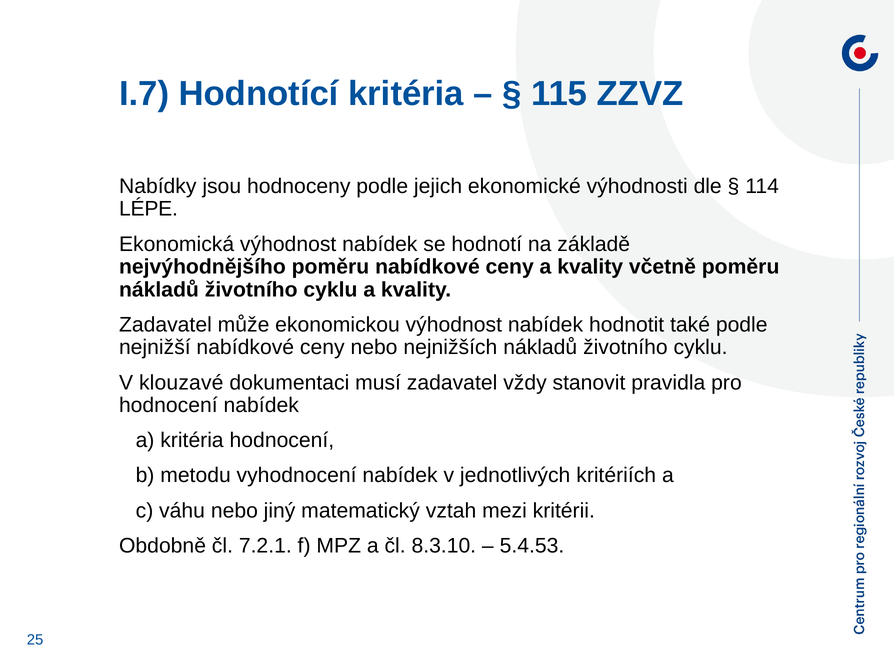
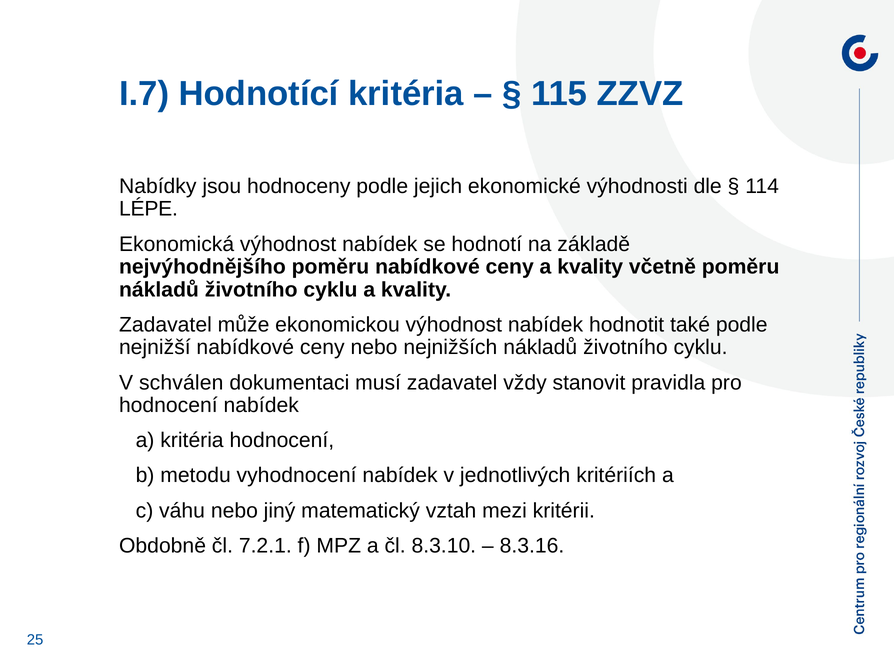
klouzavé: klouzavé -> schválen (181, 383)
5.4.53: 5.4.53 -> 8.3.16 (532, 546)
